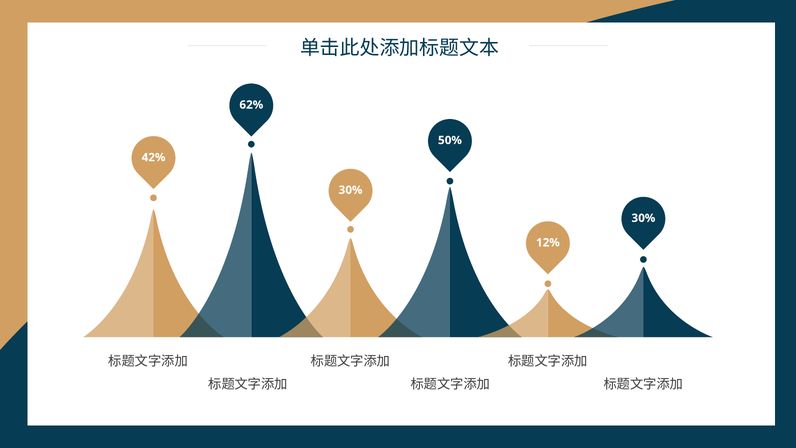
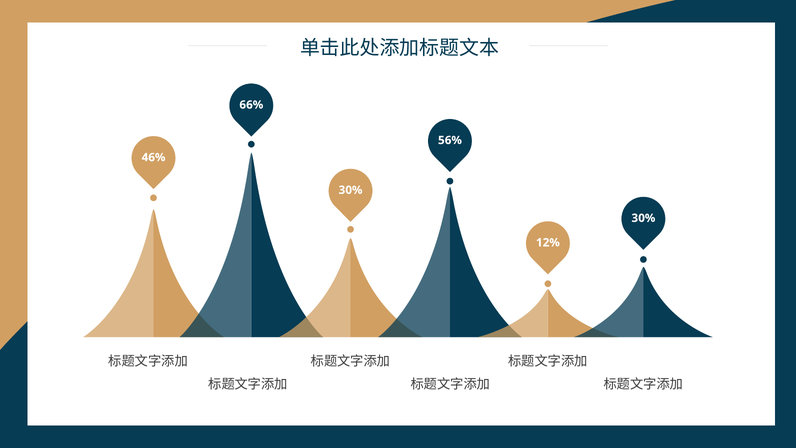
6 2%: 2% -> 6% (255, 105)
5 0%: 0% -> 6% (453, 140)
4 2%: 2% -> 6% (157, 157)
